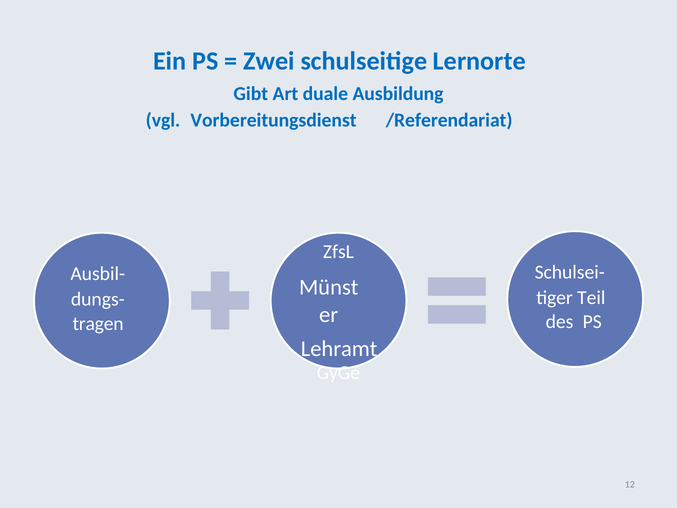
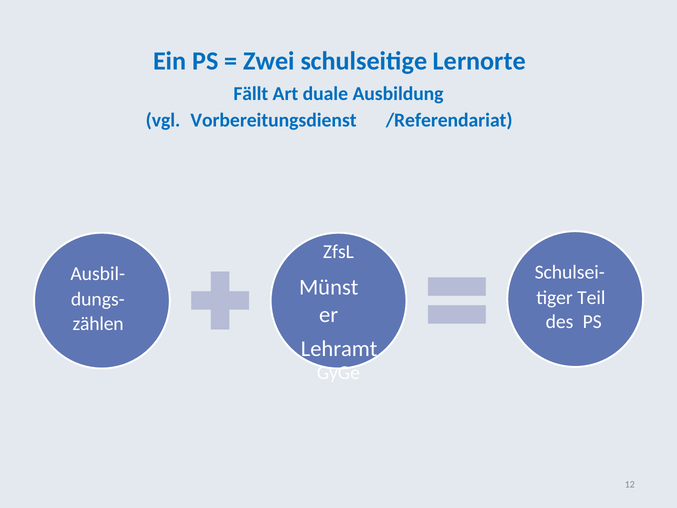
Gibt: Gibt -> Fällt (251, 94)
tragen: tragen -> zählen (98, 324)
